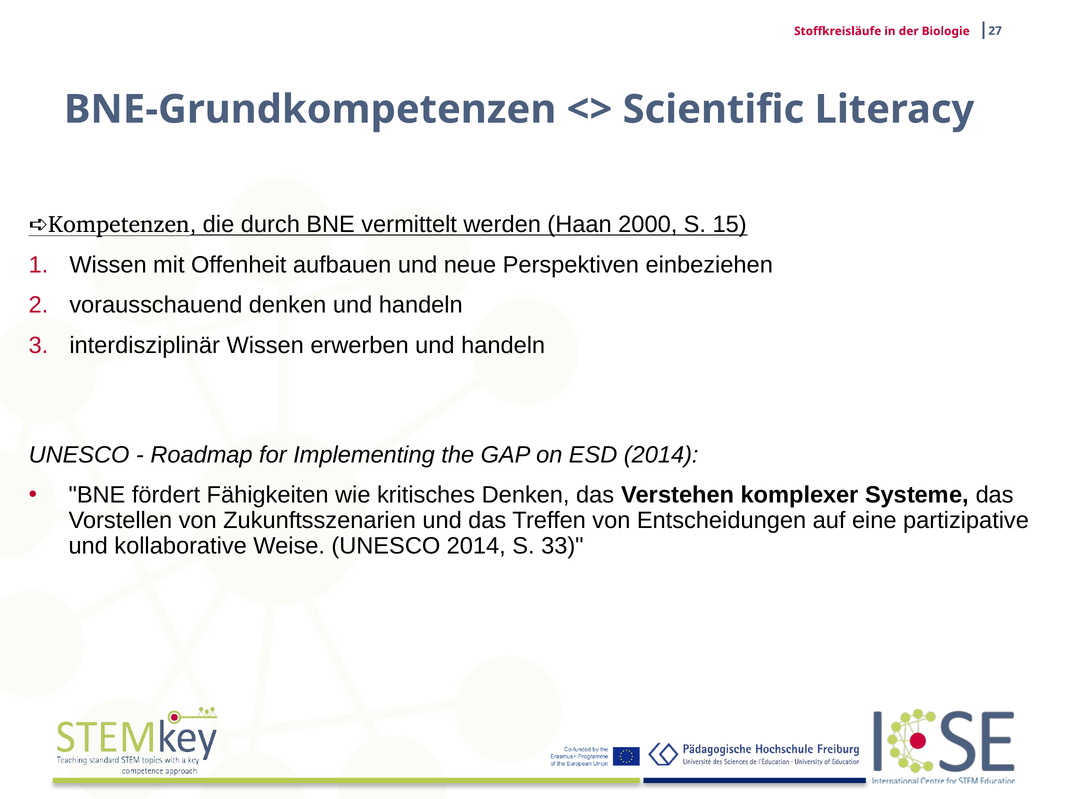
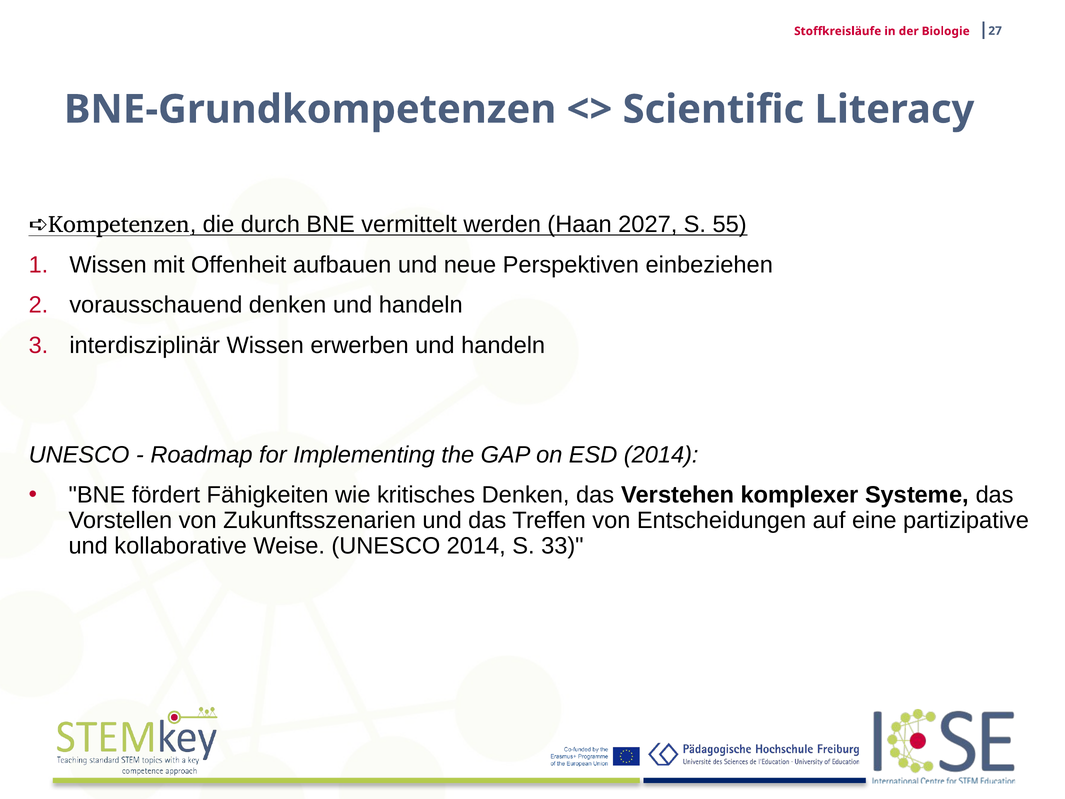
2000: 2000 -> 2027 (648, 224)
15: 15 -> 55 (730, 224)
